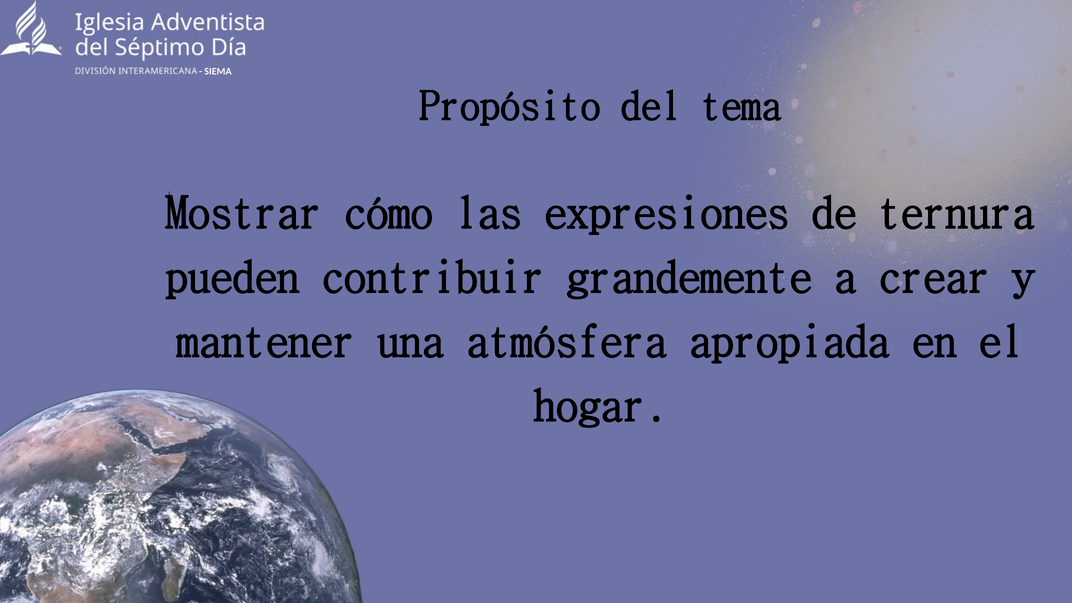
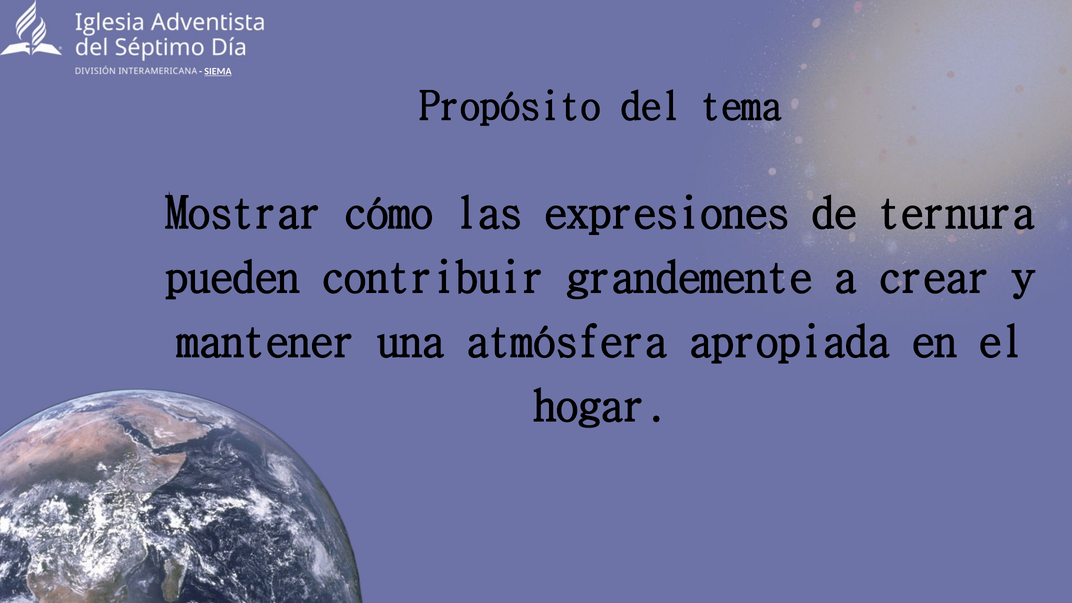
SIEMA underline: none -> present (218, 72)
